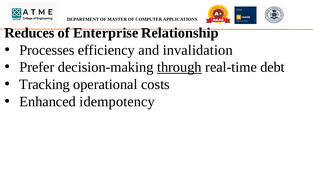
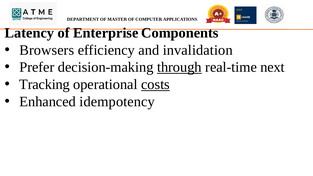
Reduces: Reduces -> Latency (29, 33)
Relationship: Relationship -> Components (180, 33)
Processes: Processes -> Browsers (47, 50)
debt: debt -> next (273, 67)
costs underline: none -> present (155, 84)
